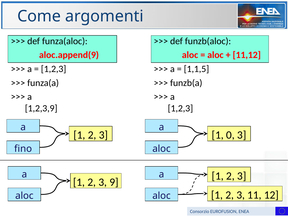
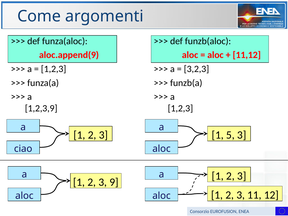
1,1,5: 1,1,5 -> 3,2,3 (196, 69)
0: 0 -> 5 (230, 135)
fino: fino -> ciao (23, 149)
